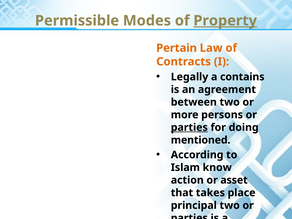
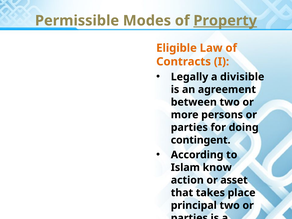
Pertain: Pertain -> Eligible (177, 48)
contains: contains -> divisible (242, 77)
parties underline: present -> none (189, 127)
mentioned: mentioned -> contingent (201, 140)
